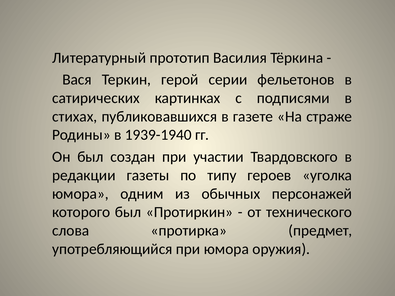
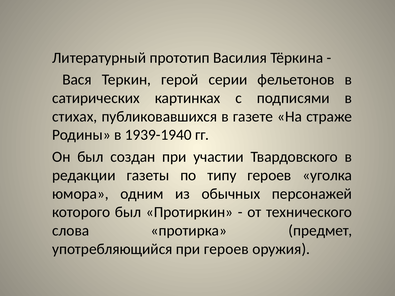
при юмора: юмора -> героев (226, 249)
